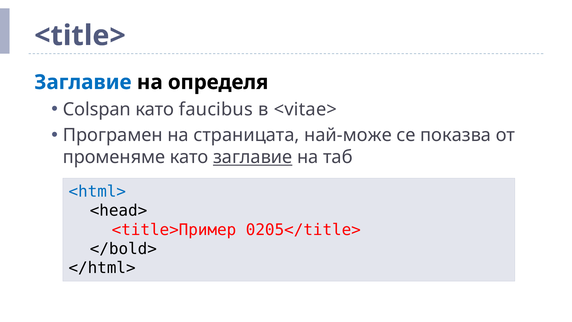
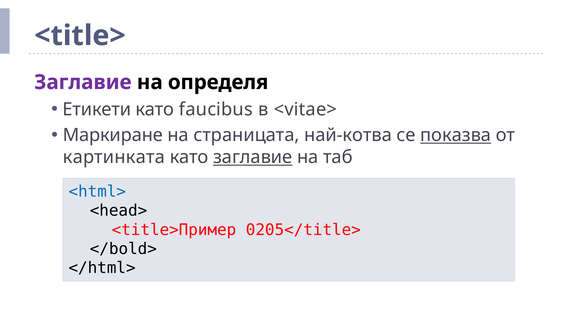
Заглавие colour: blue -> purple (83, 82)
Colspan: Colspan -> Етикети (97, 109)
Програмен: Програмен -> Маркиране (113, 135)
най-може: най-може -> най-котва (348, 135)
показва underline: none -> present (456, 135)
променяме: променяме -> картинката (114, 157)
